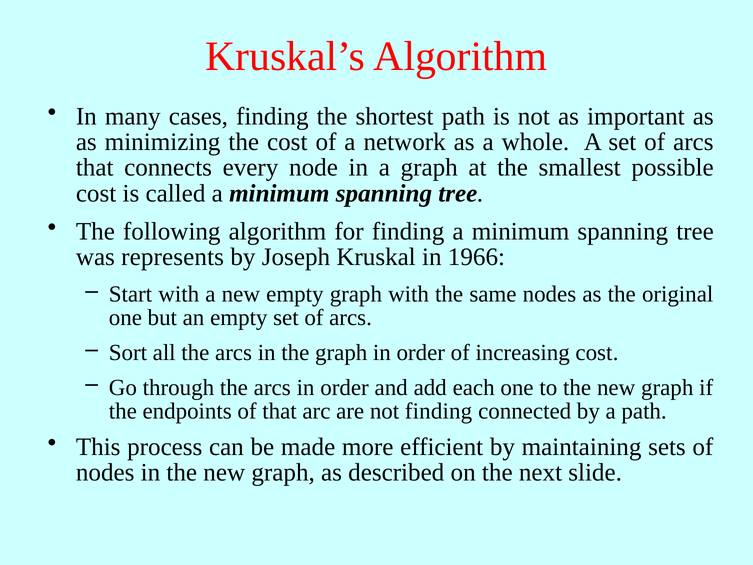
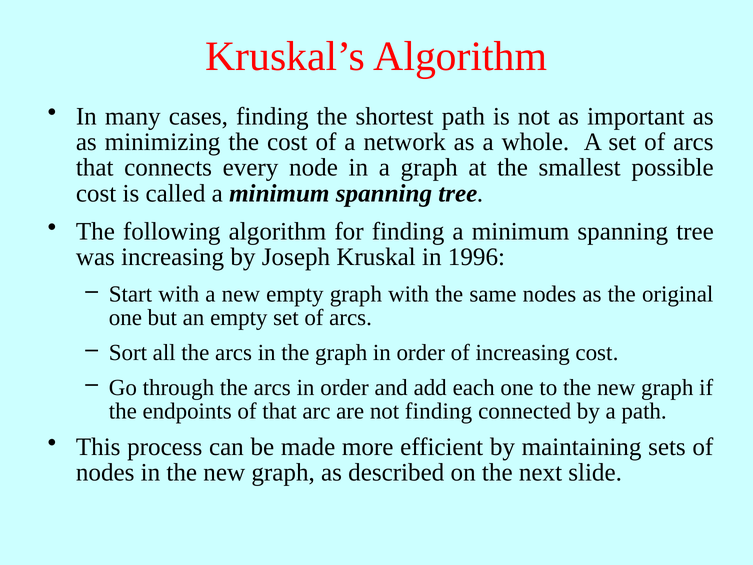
was represents: represents -> increasing (173, 257)
1966: 1966 -> 1996 (476, 257)
